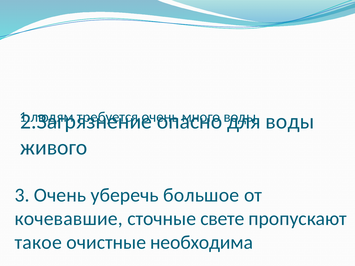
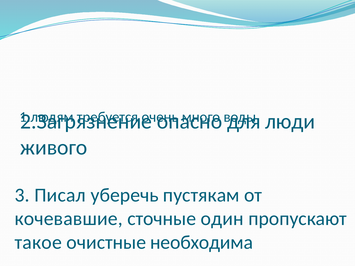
воды: воды -> люди (290, 122)
3 Очень: Очень -> Писал (60, 195)
большое: большое -> пустякам (201, 195)
свете: свете -> один (222, 219)
